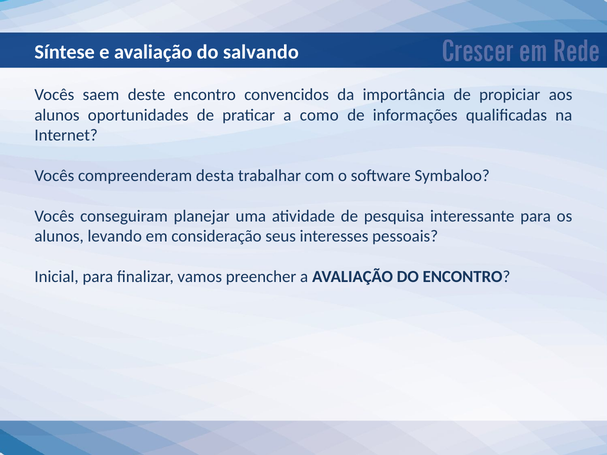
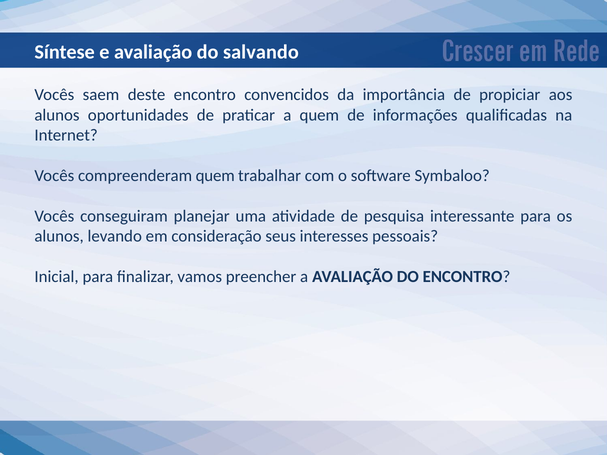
a como: como -> quem (319, 115)
compreenderam desta: desta -> quem (215, 176)
